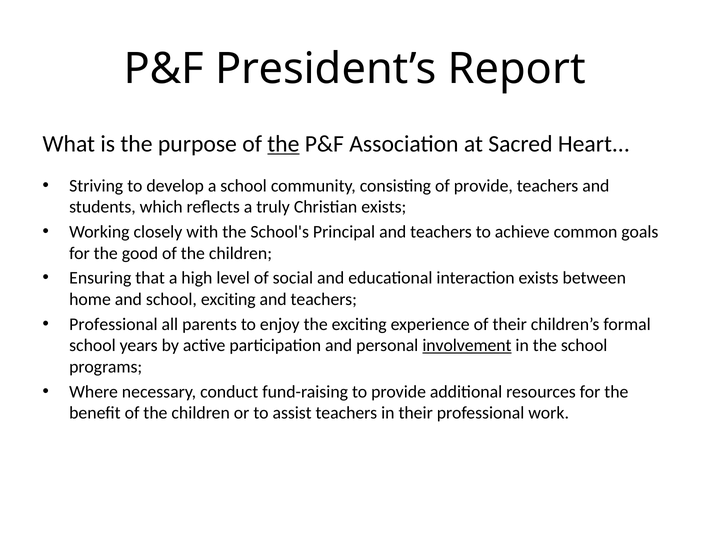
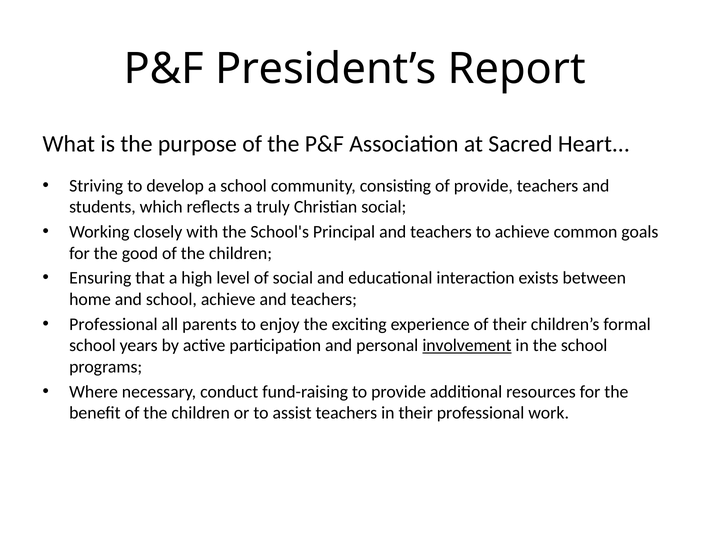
the underline: present -> none (283, 144)
Christian exists: exists -> social (384, 207)
school exciting: exciting -> achieve (228, 299)
